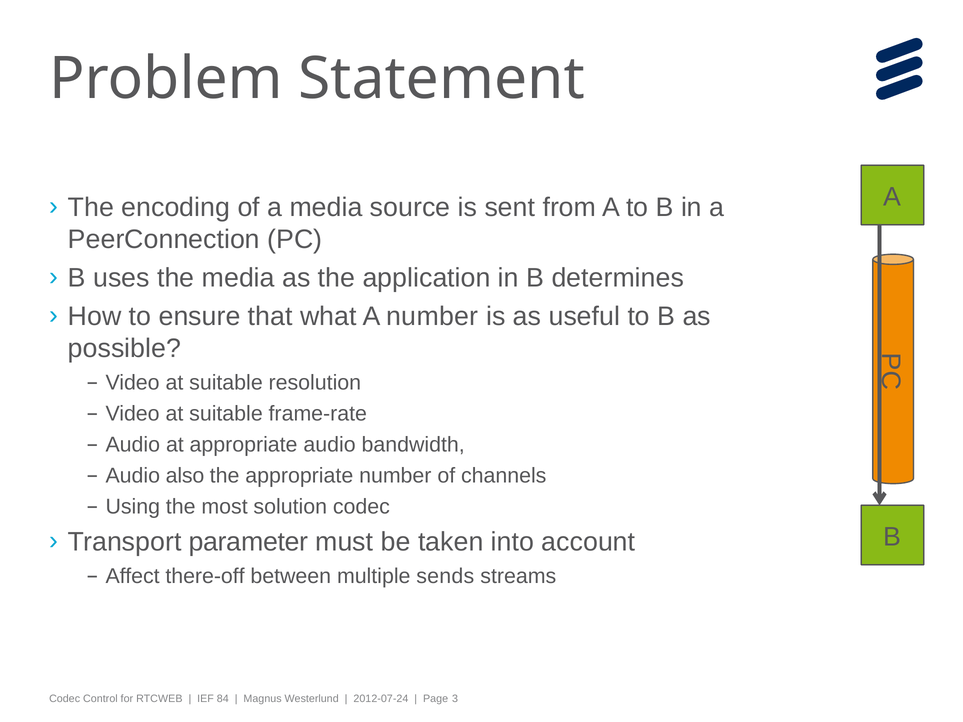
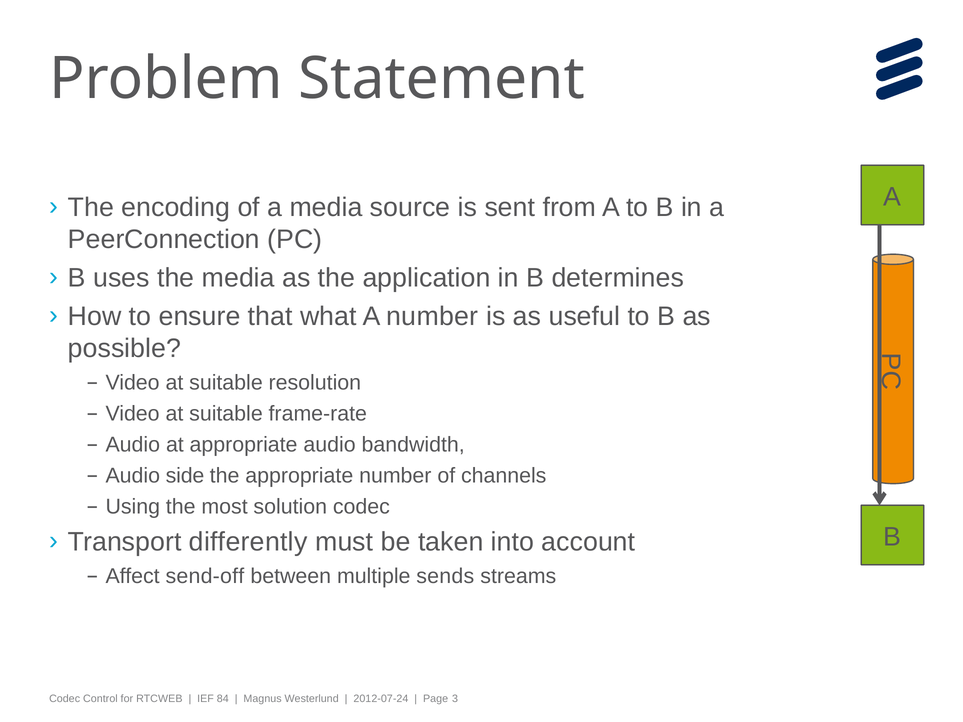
also: also -> side (185, 476)
parameter: parameter -> differently (248, 542)
there-off: there-off -> send-off (205, 576)
